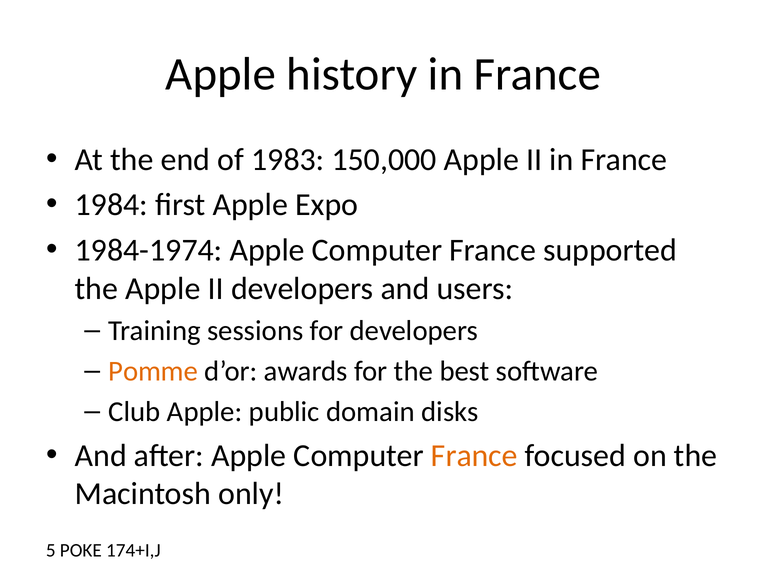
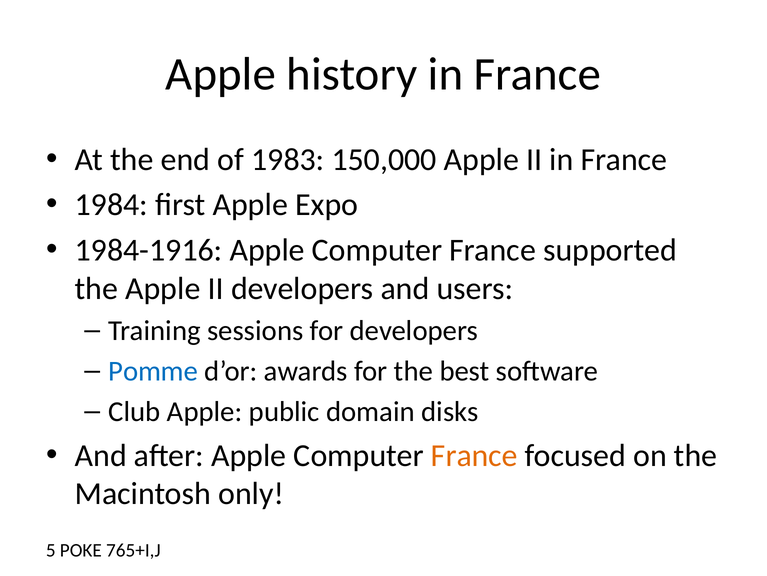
1984-1974: 1984-1974 -> 1984-1916 (149, 250)
Pomme colour: orange -> blue (153, 371)
174+I,J: 174+I,J -> 765+I,J (133, 550)
